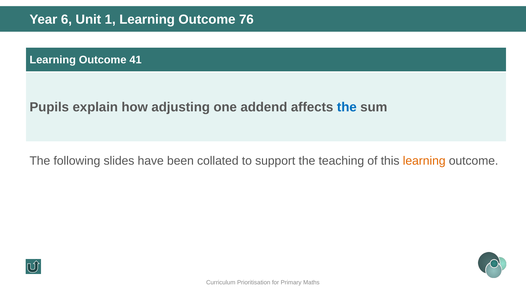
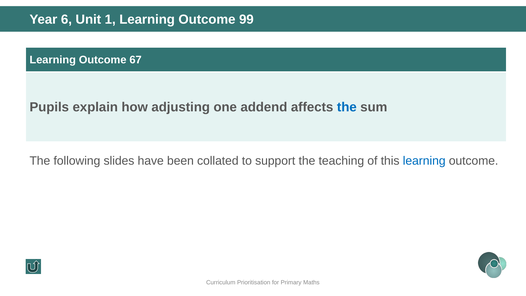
76: 76 -> 99 (246, 20)
41: 41 -> 67 (136, 60)
learning colour: orange -> blue (424, 161)
